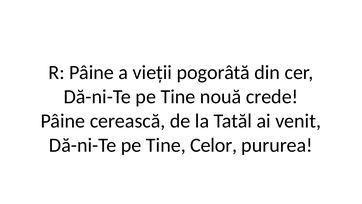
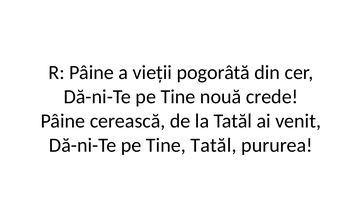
Tine Celor: Celor -> Tatăl (213, 145)
